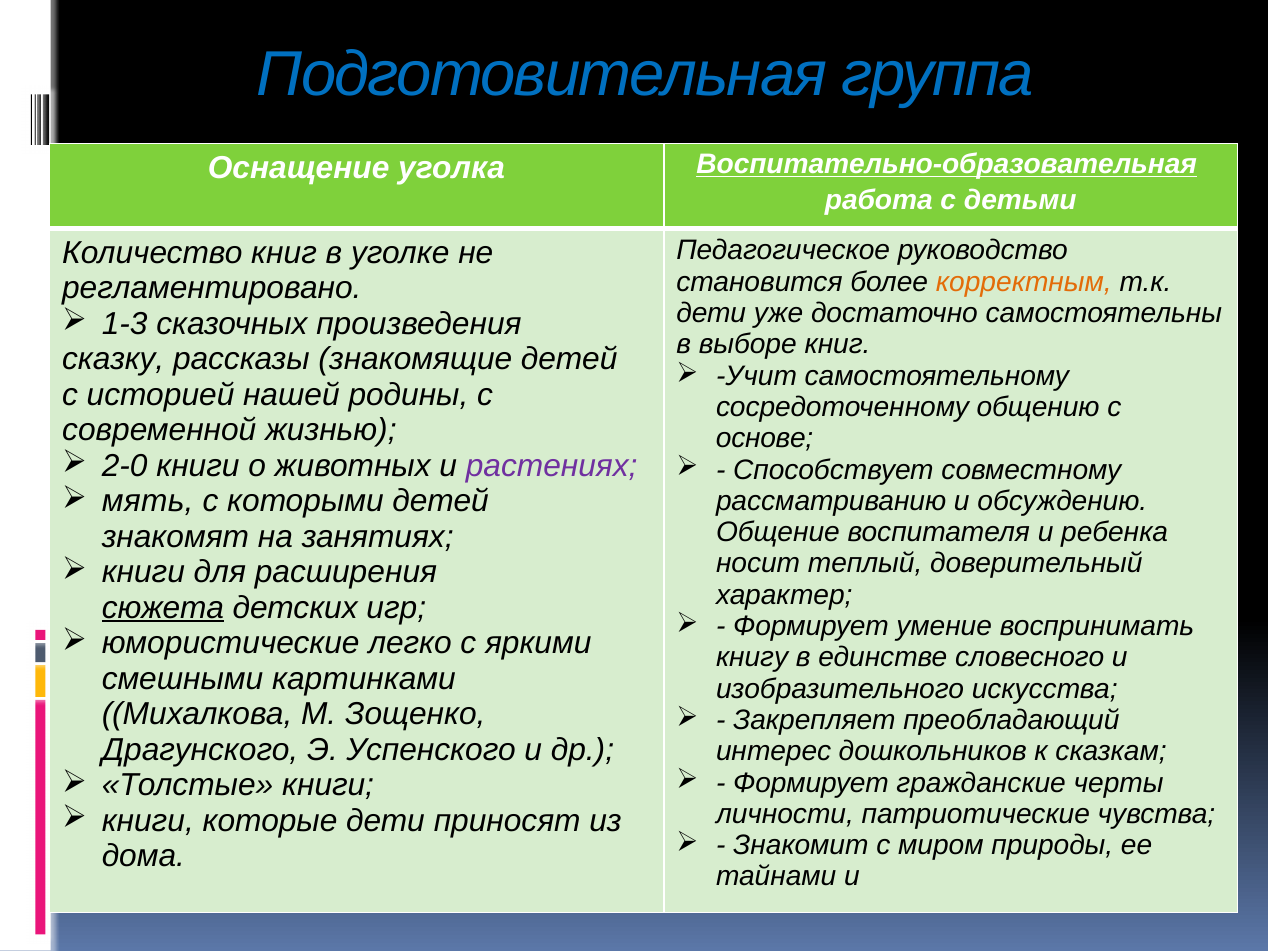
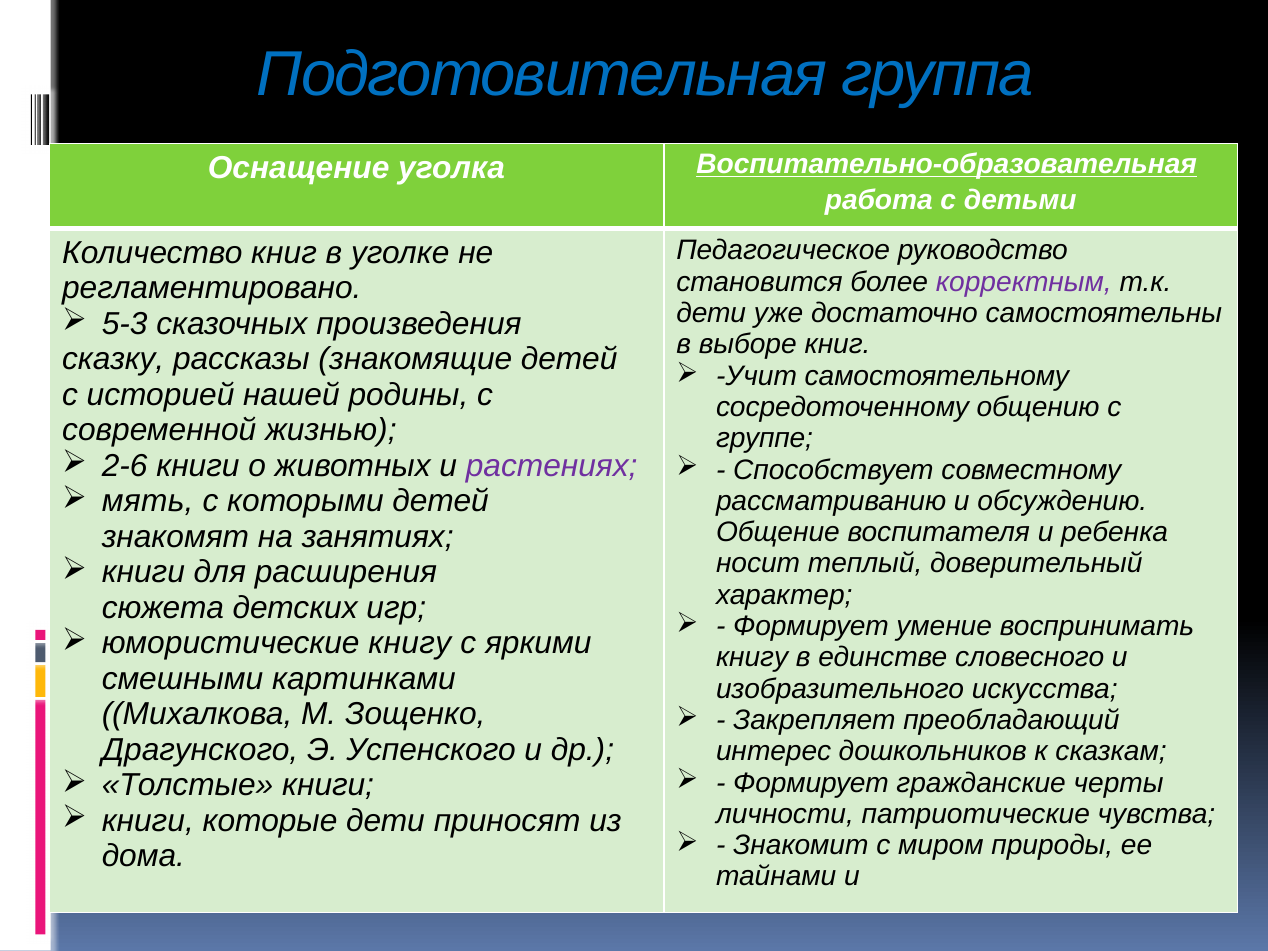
корректным colour: orange -> purple (1024, 282)
1-3: 1-3 -> 5-3 (125, 324)
основе: основе -> группе (765, 438)
2-0: 2-0 -> 2-6 (125, 466)
сюжета underline: present -> none (163, 608)
юмористические легко: легко -> книгу (410, 643)
